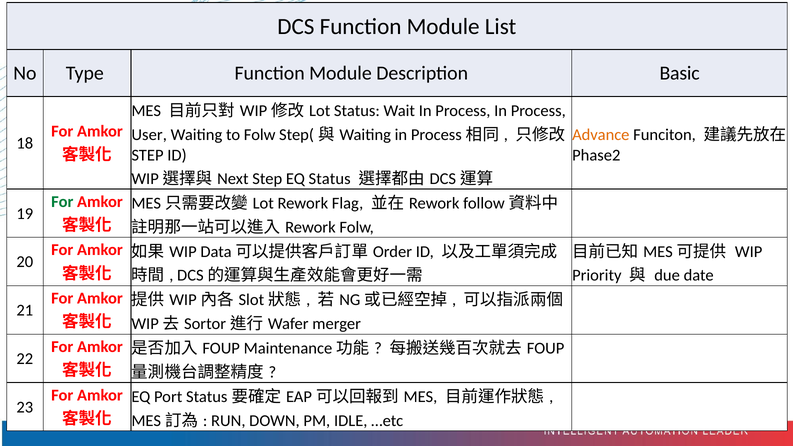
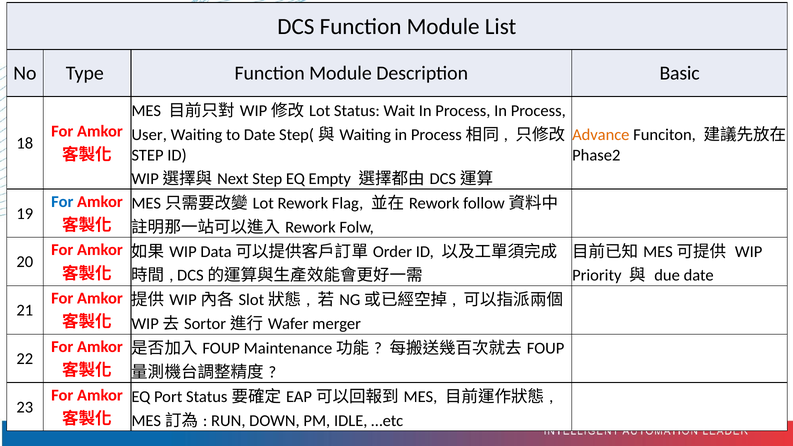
to Folw: Folw -> Date (260, 135)
EQ Status: Status -> Empty (330, 179)
For colour: green -> blue (62, 202)
